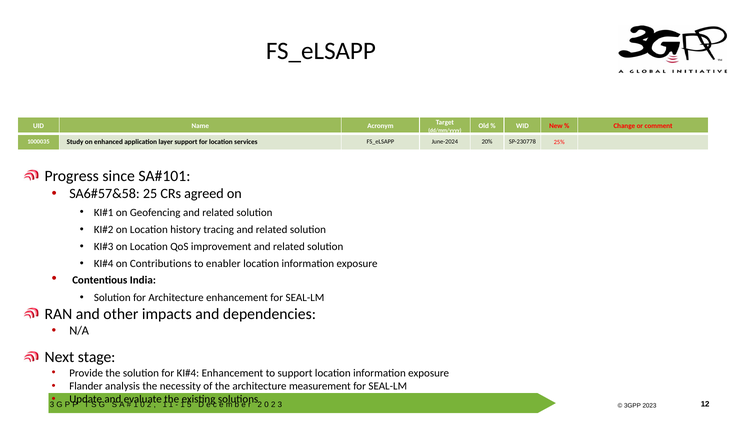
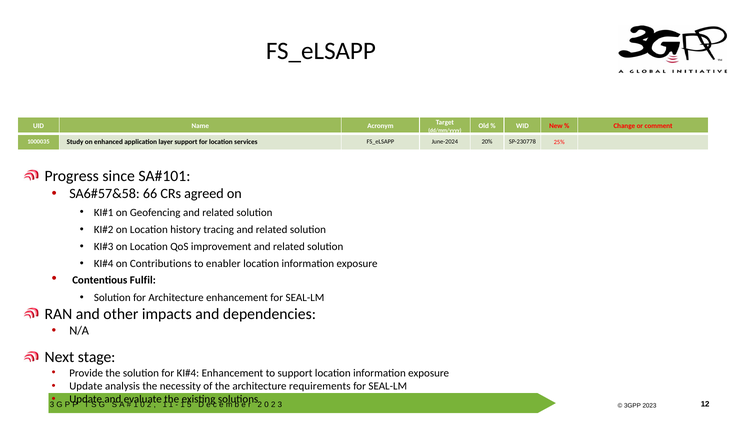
25: 25 -> 66 (150, 194)
India: India -> Fulfil (143, 280)
Flander: Flander -> Update (86, 386)
measurement: measurement -> requirements (320, 386)
